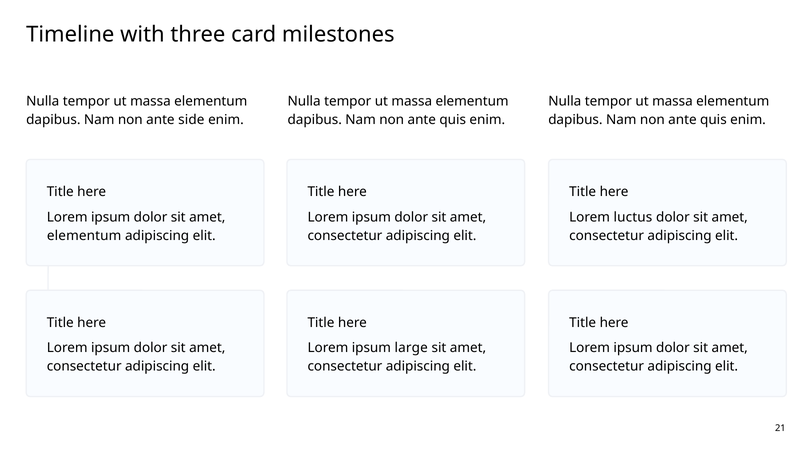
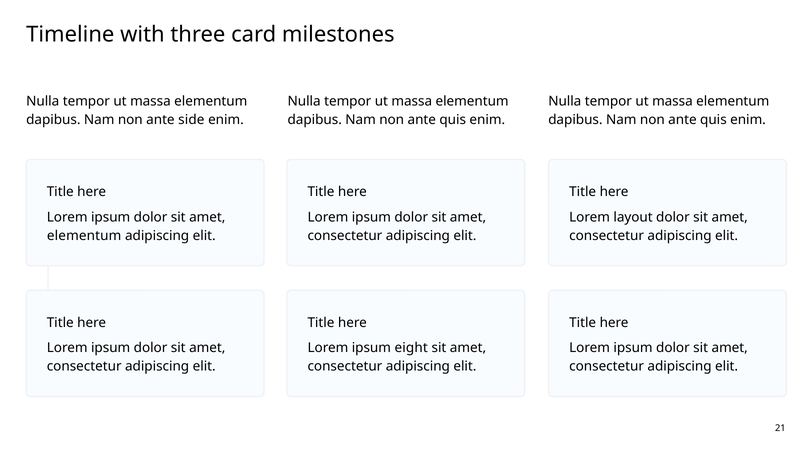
luctus: luctus -> layout (633, 217)
large: large -> eight (411, 348)
